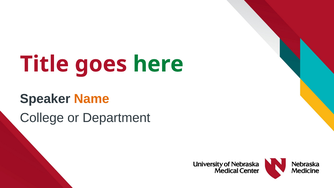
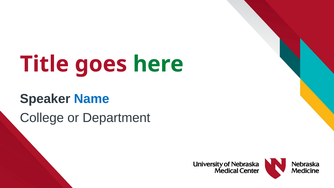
Name colour: orange -> blue (92, 99)
